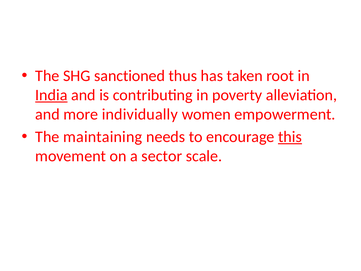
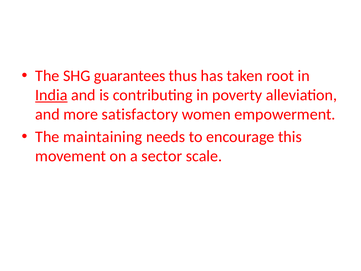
sanctioned: sanctioned -> guarantees (130, 76)
individually: individually -> satisfactory (140, 114)
this underline: present -> none (290, 137)
